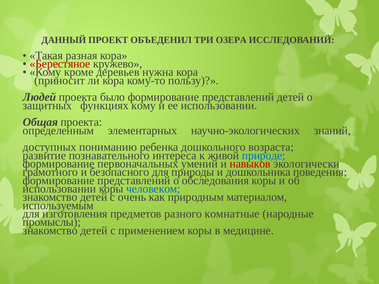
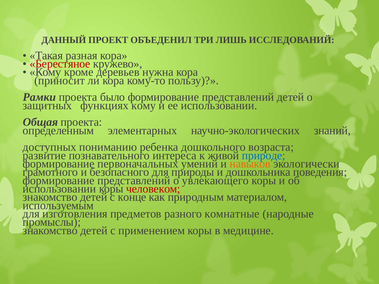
ОЗЕРА: ОЗЕРА -> ЛИШЬ (231, 40)
Людей: Людей -> Рамки (39, 97)
навыков colour: red -> orange (250, 164)
обследования: обследования -> увлекающего (215, 181)
человеком colour: blue -> red (153, 189)
очень: очень -> конце (132, 197)
